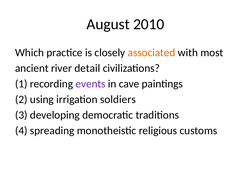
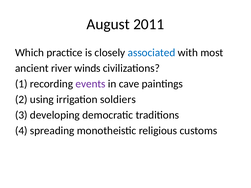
2010: 2010 -> 2011 (149, 24)
associated colour: orange -> blue (152, 53)
detail: detail -> winds (87, 68)
